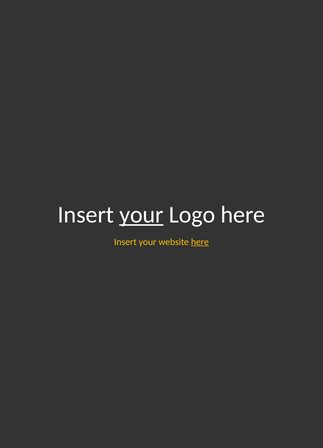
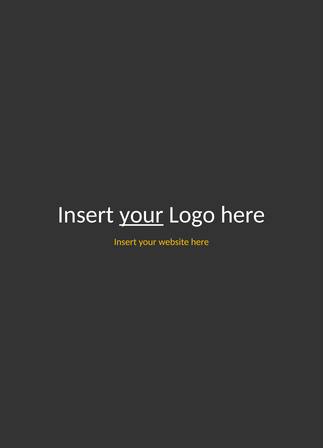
here underline: present -> none (200, 242)
